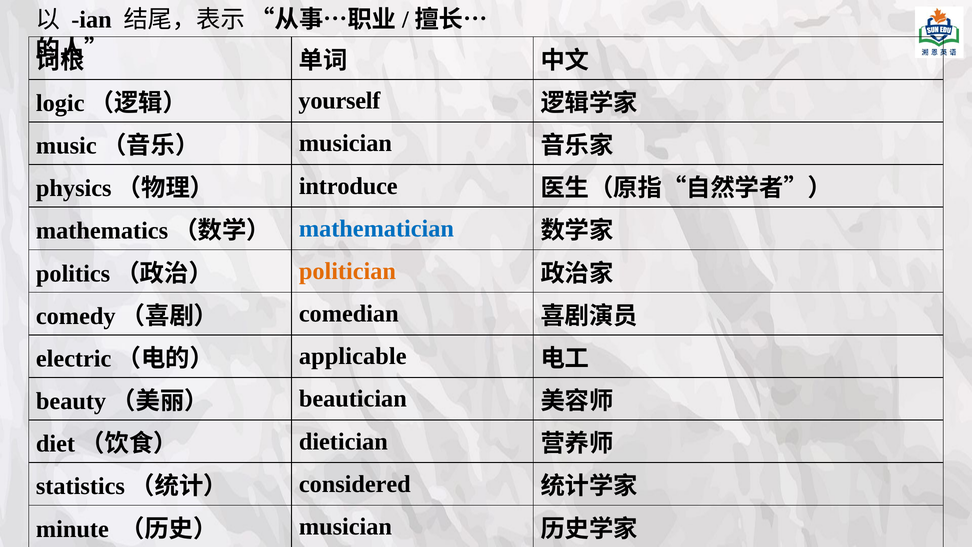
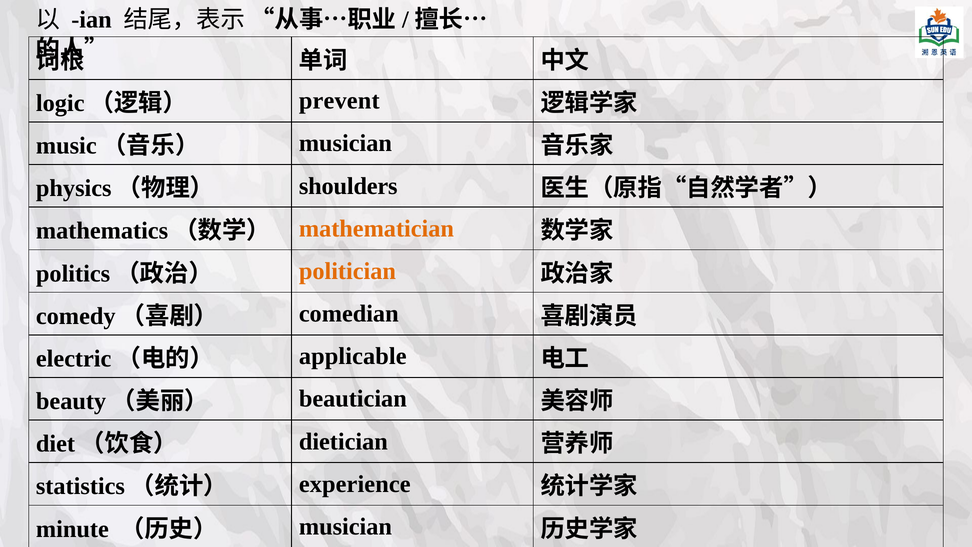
yourself: yourself -> prevent (339, 101)
introduce: introduce -> shoulders (348, 186)
mathematician colour: blue -> orange (376, 228)
considered: considered -> experience (355, 484)
